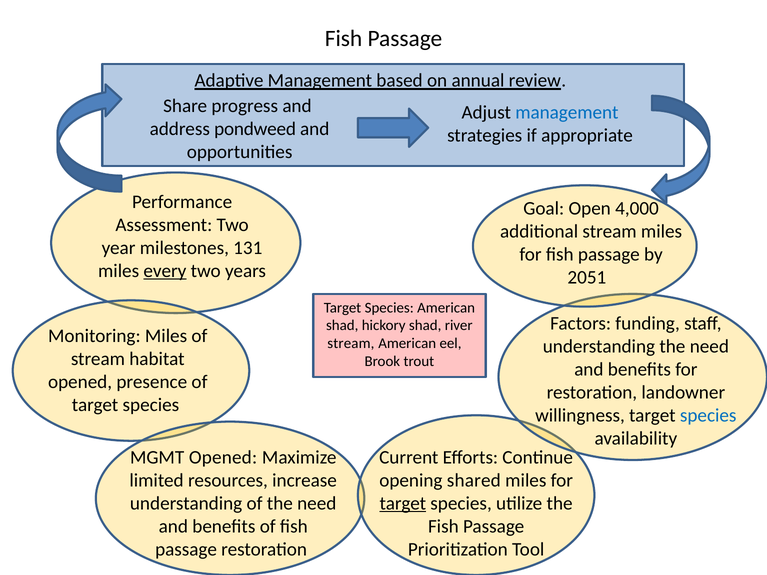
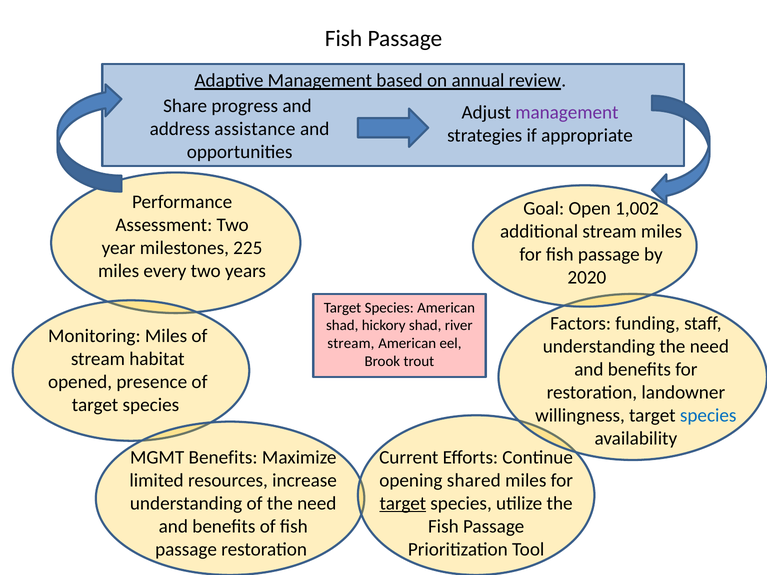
management colour: blue -> purple (567, 112)
pondweed: pondweed -> assistance (255, 129)
4,000: 4,000 -> 1,002 (637, 208)
131: 131 -> 225 (248, 248)
every underline: present -> none (165, 271)
2051: 2051 -> 2020 (587, 277)
MGMT Opened: Opened -> Benefits (223, 458)
